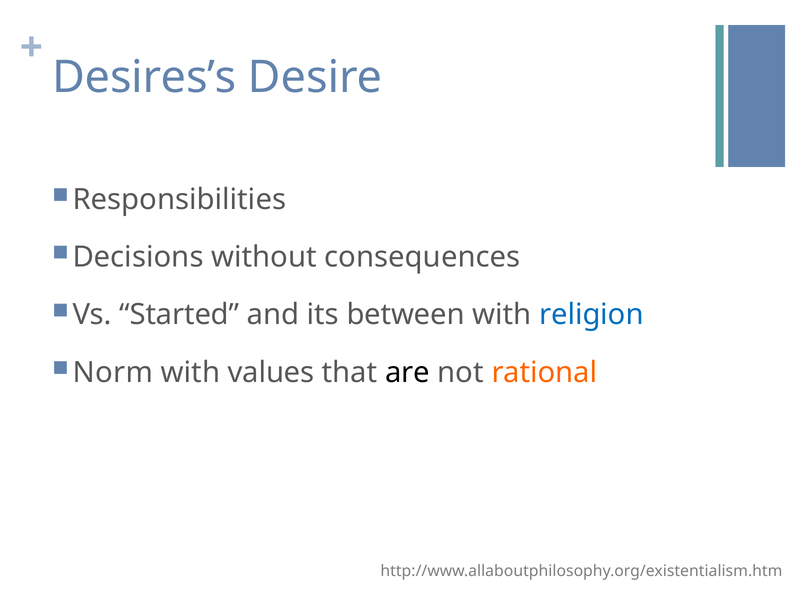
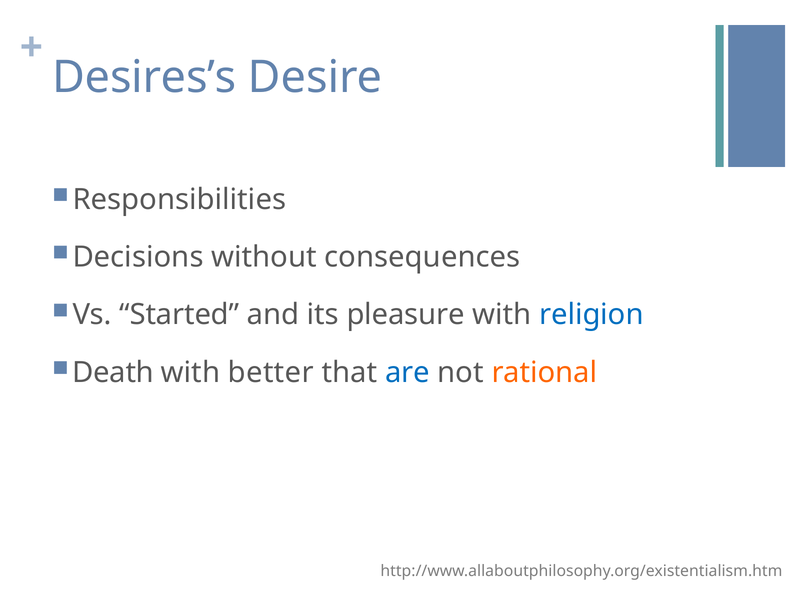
between: between -> pleasure (406, 315)
Norm: Norm -> Death (113, 373)
values: values -> better (271, 373)
are colour: black -> blue (407, 373)
